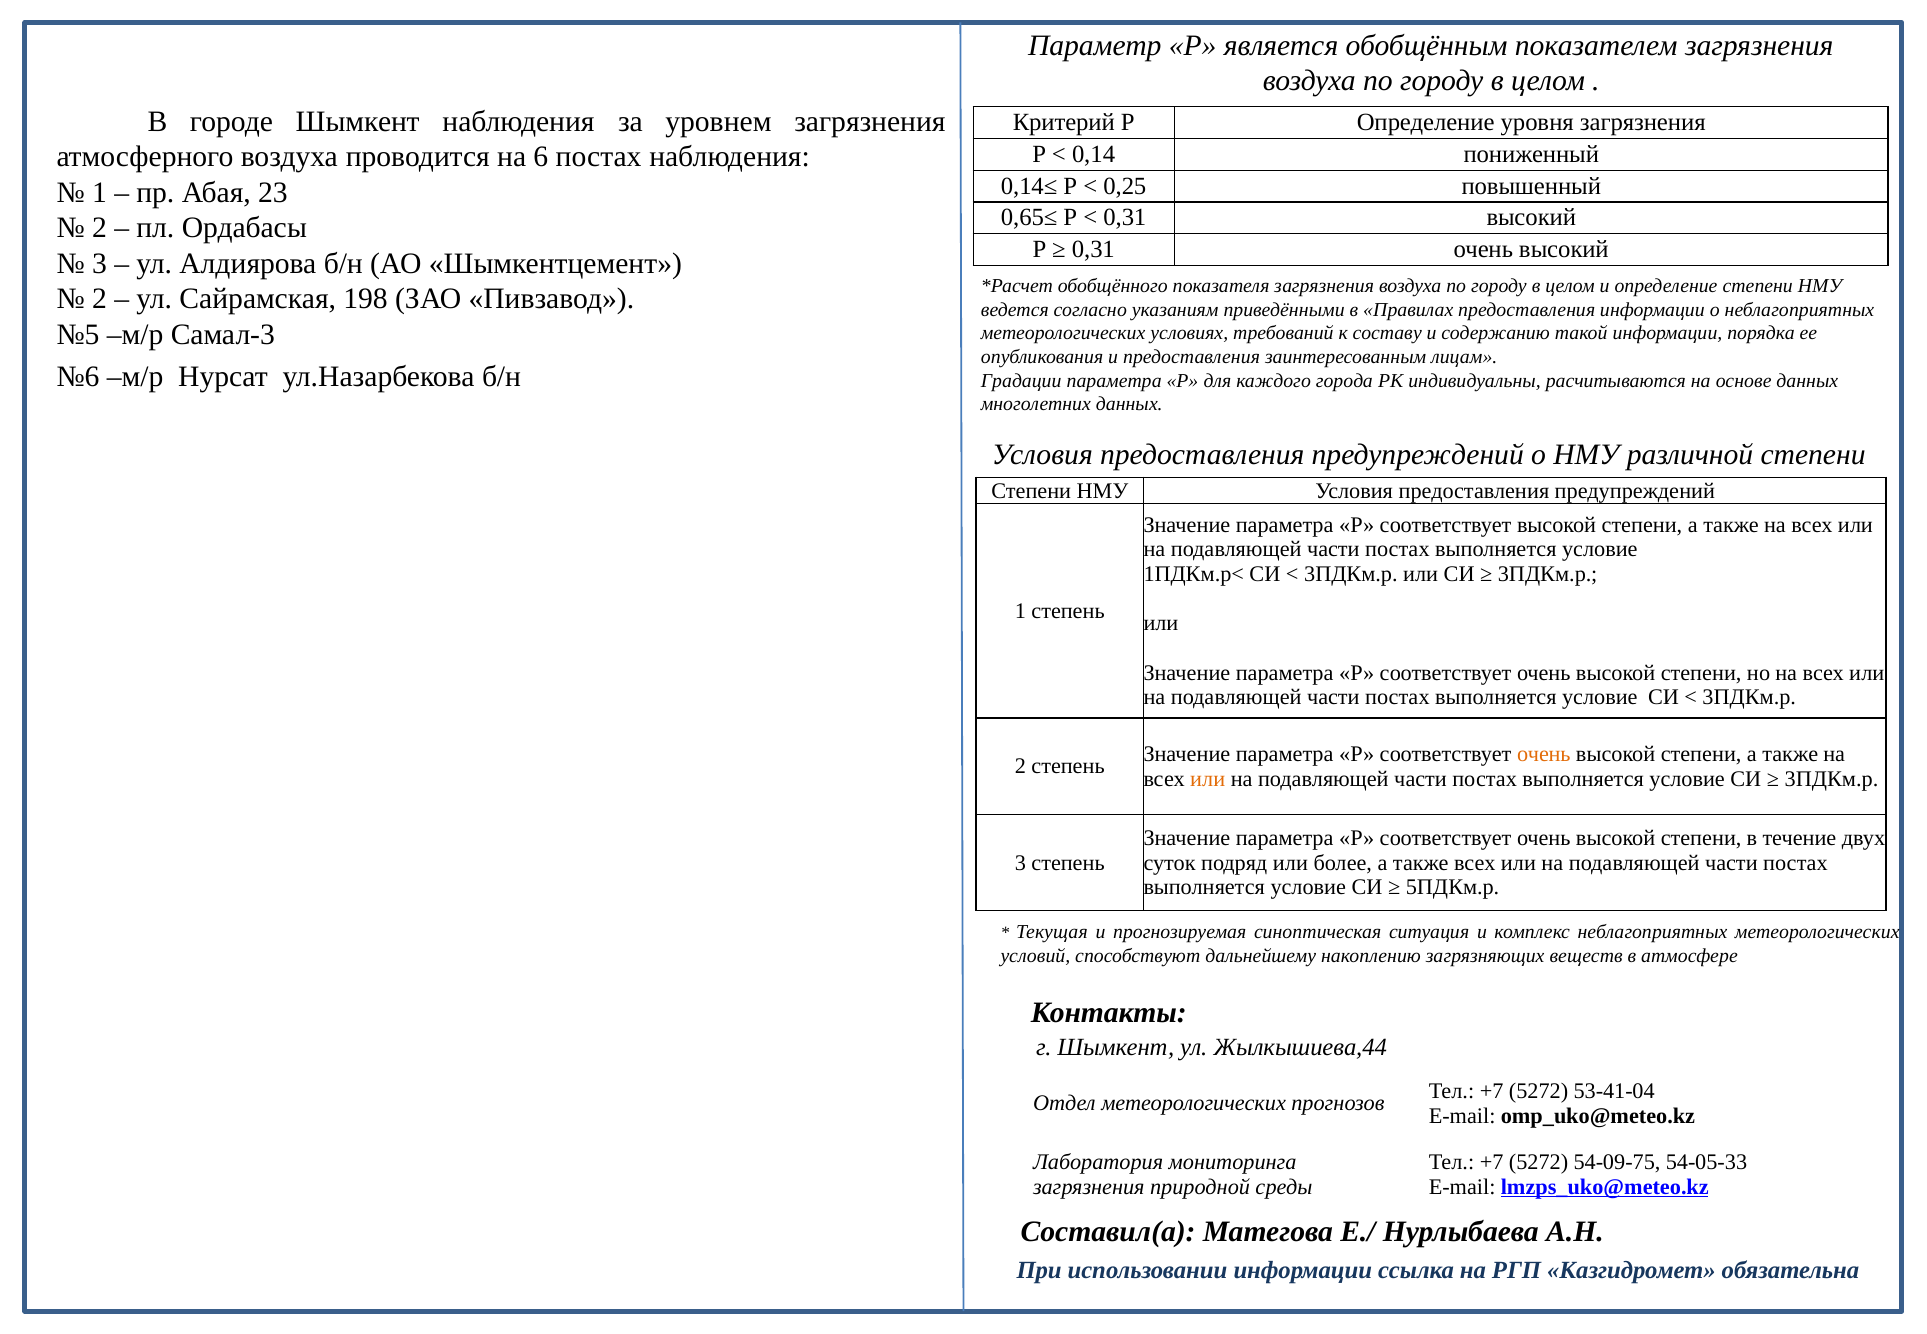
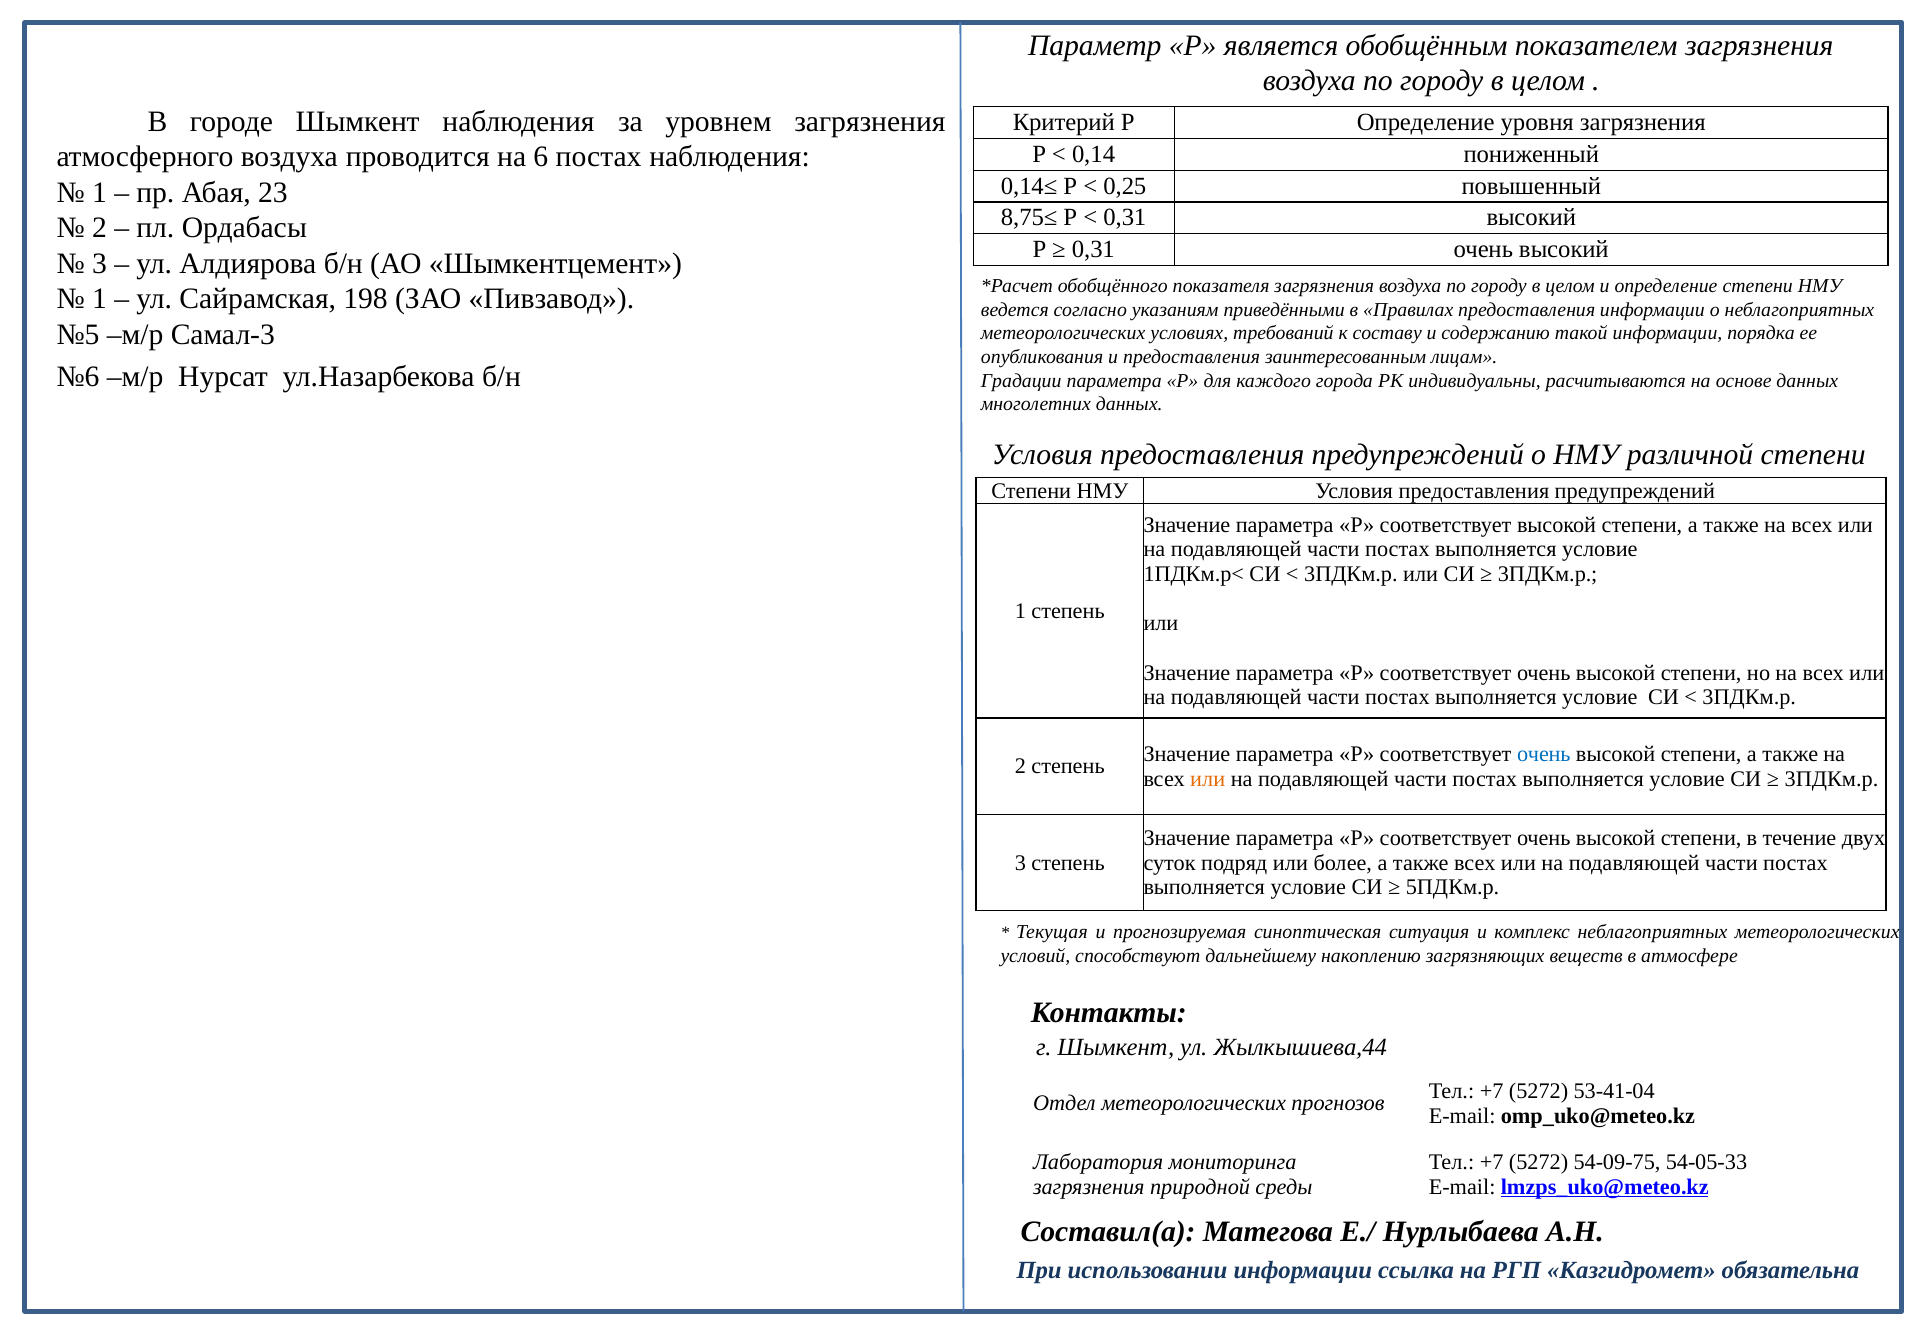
0,65≤: 0,65≤ -> 8,75≤ (1029, 218)
2: 2 -> 1 (99, 299)
очень colour: orange -> blue (1544, 754)
